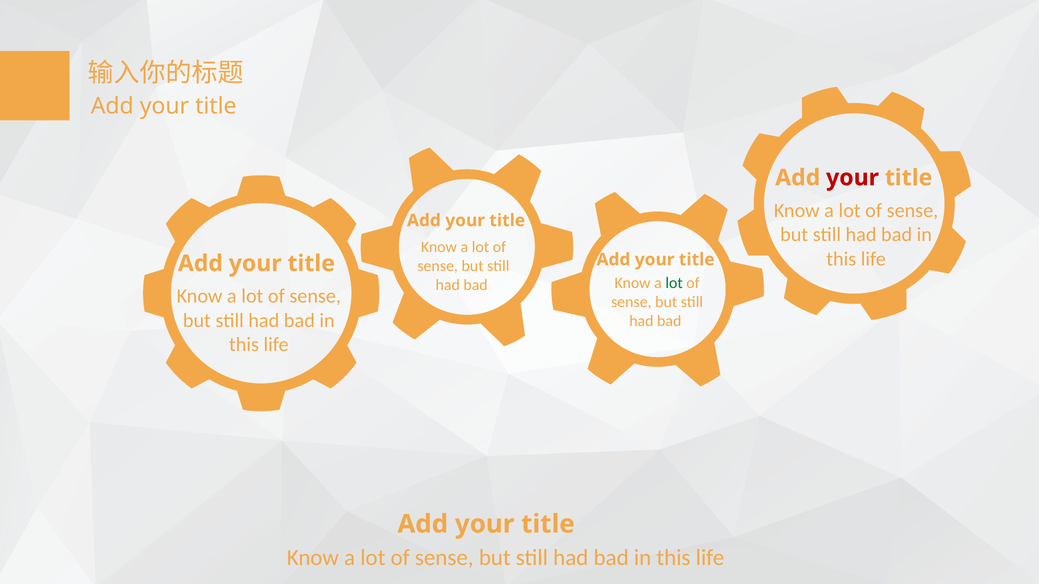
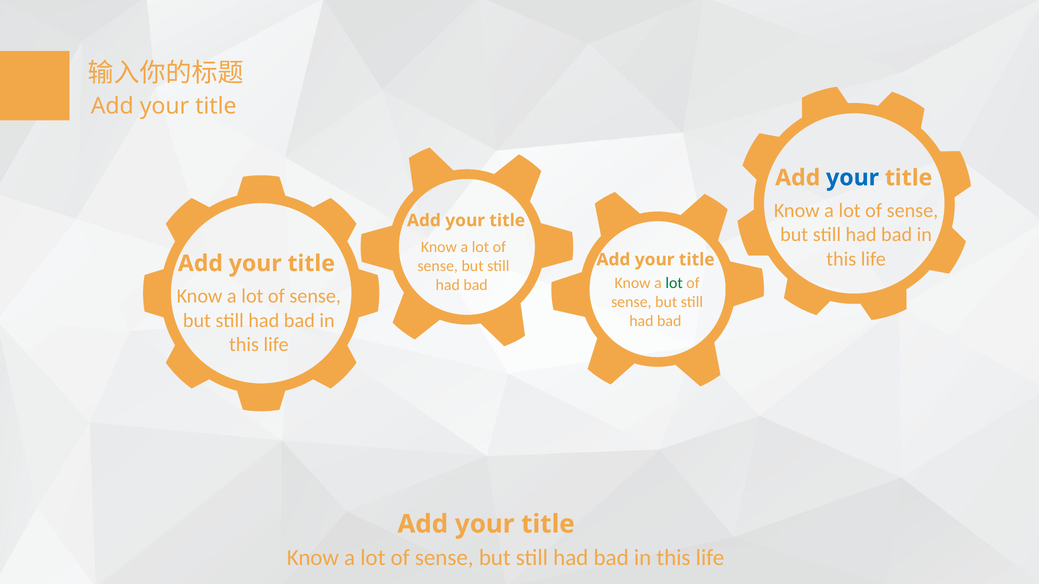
your colour: red -> blue (853, 178)
